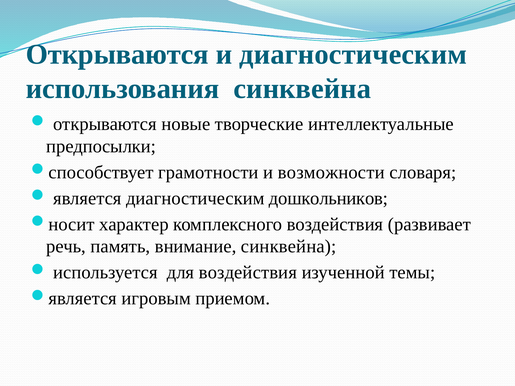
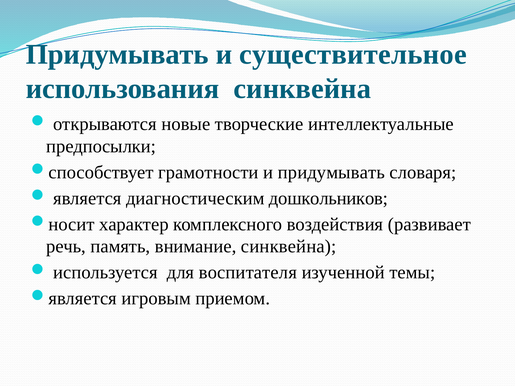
Открываются: Открываются -> Придумывать (117, 55)
и диагностическим: диагностическим -> существительное (353, 55)
и возможности: возможности -> придумывать (331, 172)
для воздействия: воздействия -> воспитателя (248, 273)
